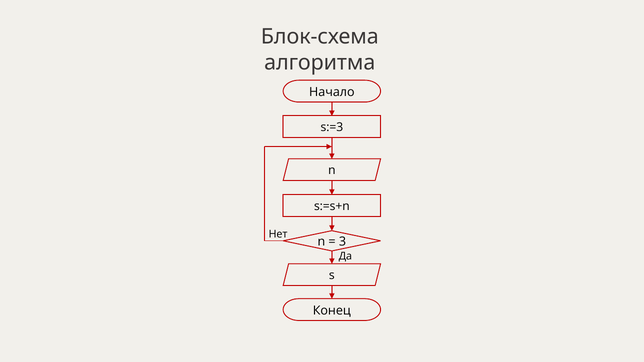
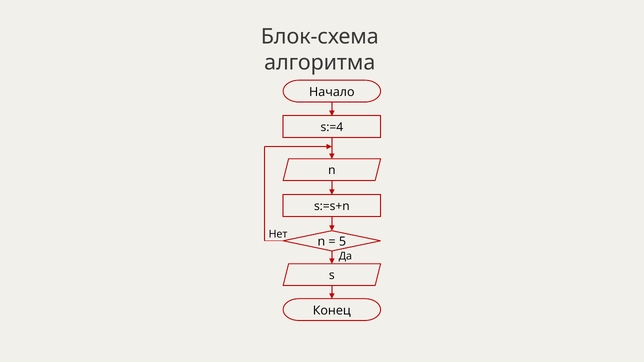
s:=3: s:=3 -> s:=4 (332, 128)
3: 3 -> 5 (342, 242)
